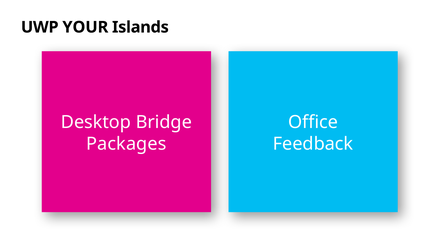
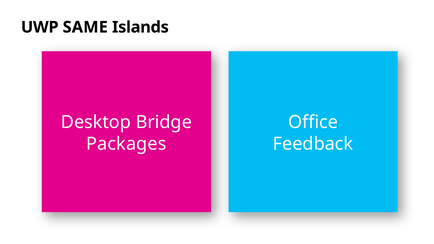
YOUR: YOUR -> SAME (85, 27)
